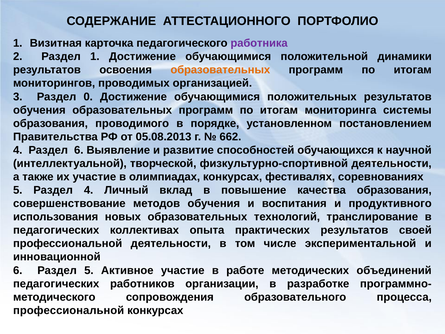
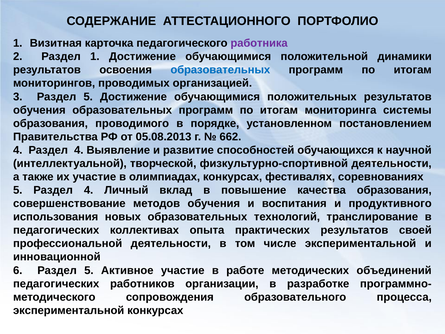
образовательных colour: orange -> blue (220, 70)
3 Раздел 0: 0 -> 5 (88, 97)
4 Раздел 6: 6 -> 4 (79, 150)
профессиональной: профессиональной -> экспериментальной (69, 310)
